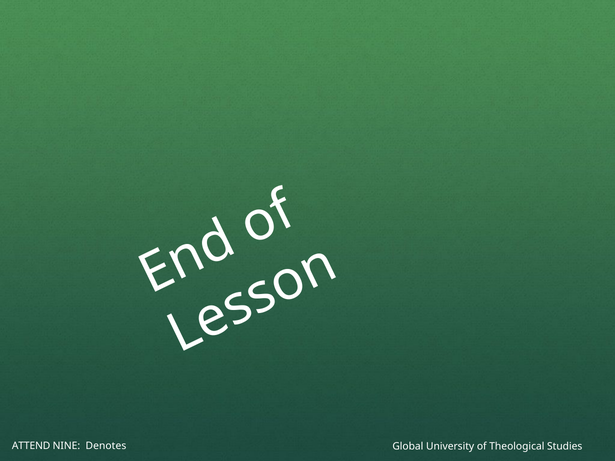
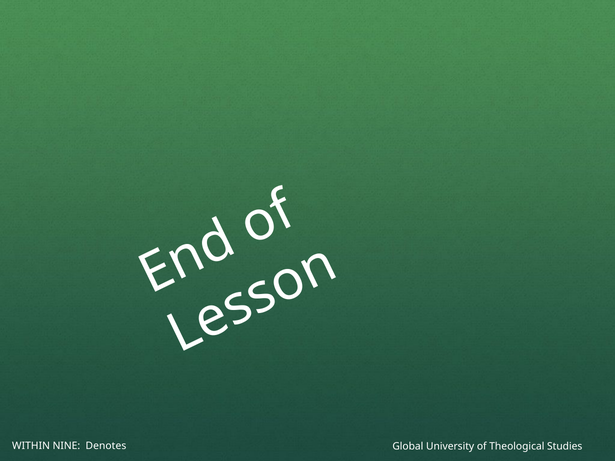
ATTEND: ATTEND -> WITHIN (31, 446)
